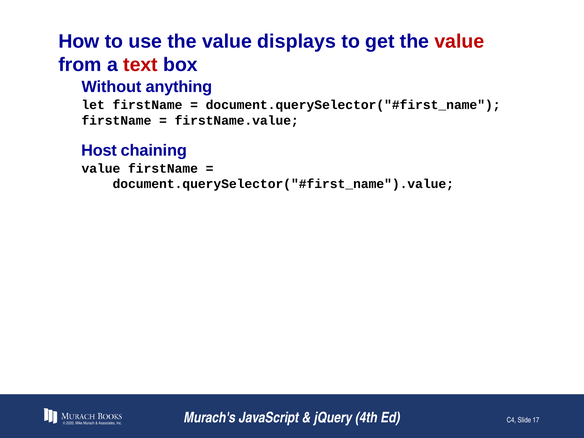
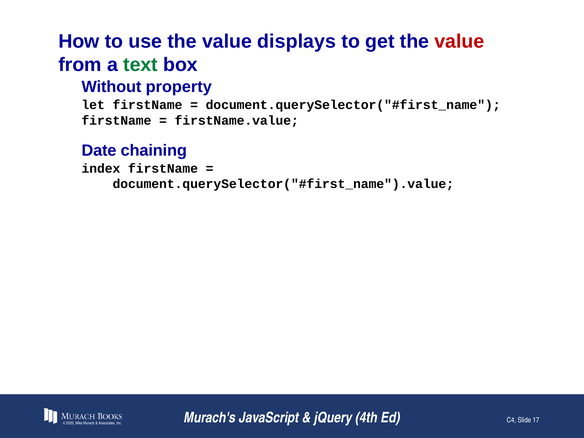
text colour: red -> green (140, 65)
anything: anything -> property (179, 87)
Host: Host -> Date (99, 150)
value: value -> index (101, 168)
